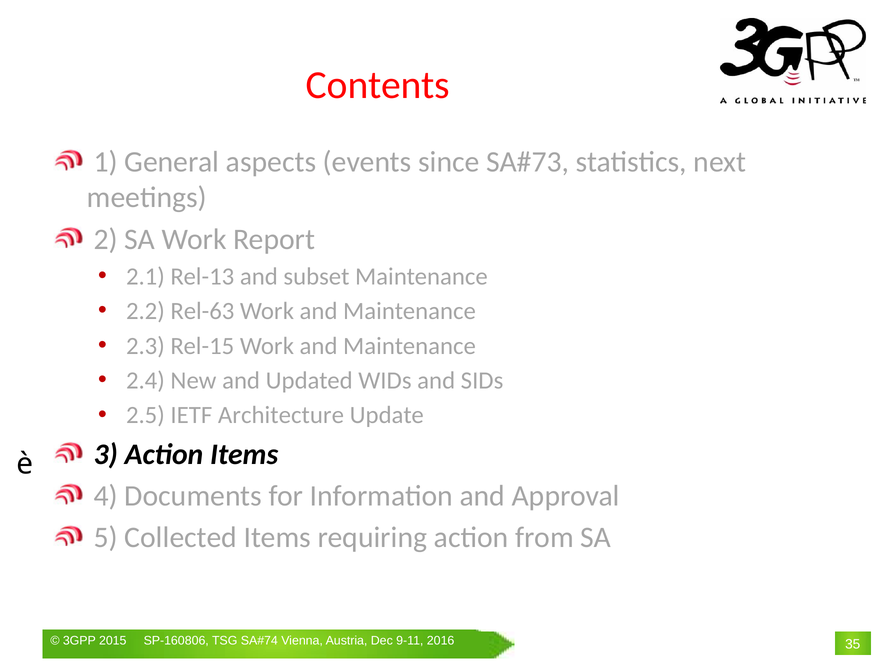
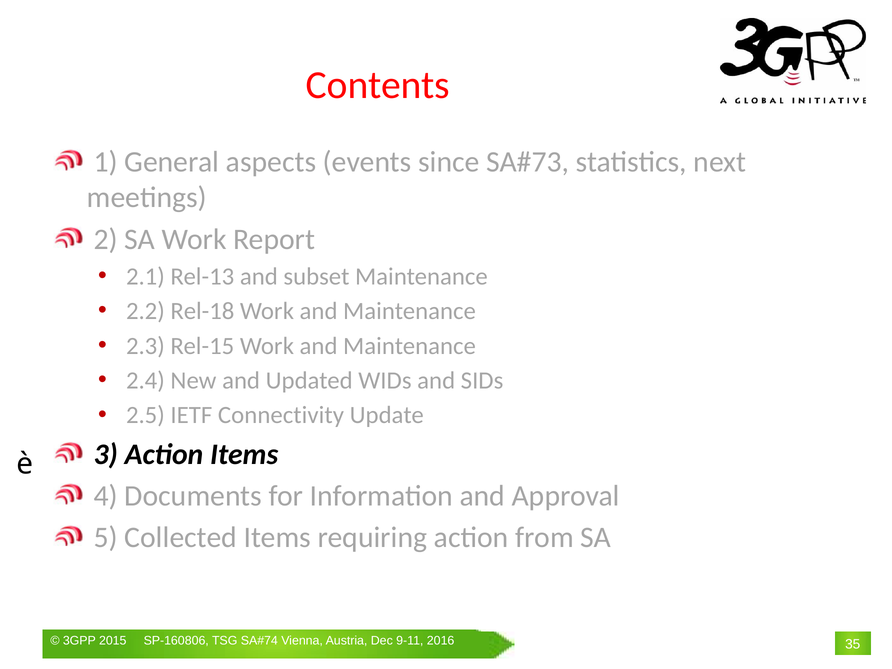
Rel-63: Rel-63 -> Rel-18 (202, 311)
Architecture: Architecture -> Connectivity (281, 415)
